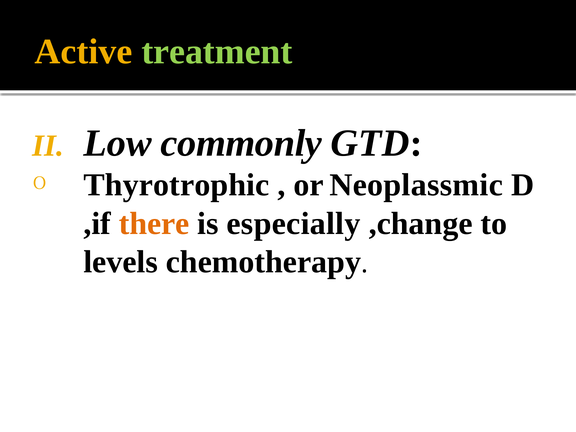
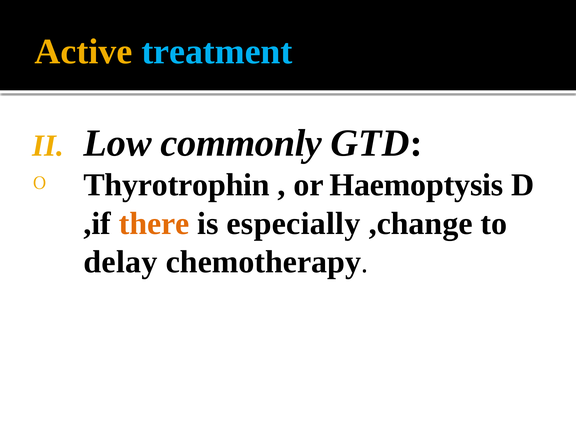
treatment colour: light green -> light blue (217, 52)
Thyrotrophic: Thyrotrophic -> Thyrotrophin (177, 185)
Neoplassmic: Neoplassmic -> Haemoptysis (416, 185)
levels: levels -> delay (120, 262)
